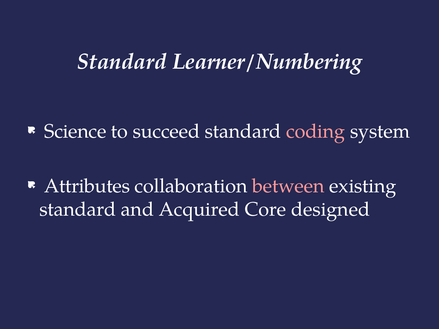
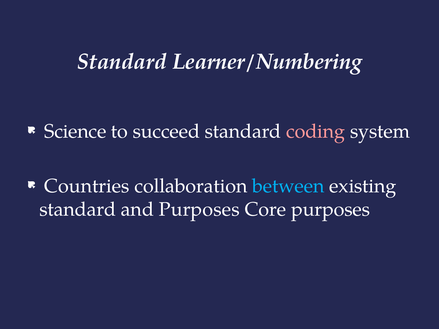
Attributes: Attributes -> Countries (87, 186)
between colour: pink -> light blue (288, 186)
and Acquired: Acquired -> Purposes (199, 210)
Core designed: designed -> purposes (331, 210)
